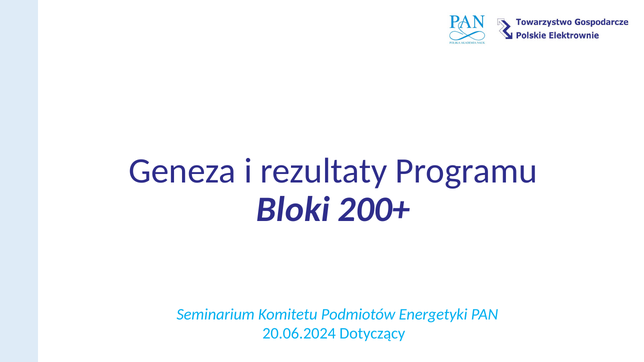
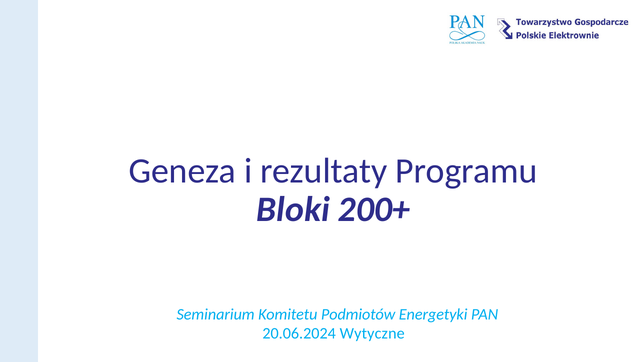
Dotyczący: Dotyczący -> Wytyczne (372, 334)
